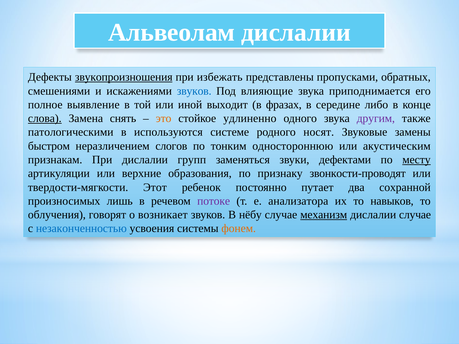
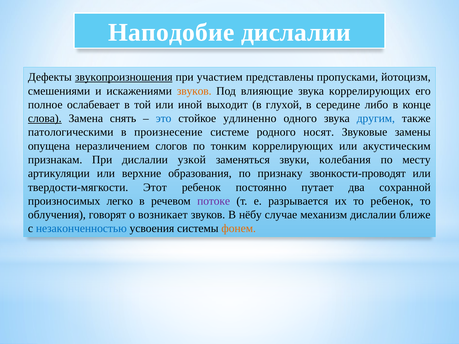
Альвеолам: Альвеолам -> Наподобие (171, 32)
избежать: избежать -> участием (220, 77)
обратных: обратных -> йотоцизм (406, 77)
звуков colour: blue -> orange (194, 91)
звука приподнимается: приподнимается -> коррелирующих (370, 91)
выявление: выявление -> ослабевает (93, 105)
фразах: фразах -> глухой (284, 105)
это colour: orange -> blue (164, 119)
другим colour: purple -> blue (376, 119)
используются: используются -> произнесение (168, 132)
быстром: быстром -> опущена (49, 146)
тонким одностороннюю: одностороннюю -> коррелирующих (293, 146)
групп: групп -> узкой (192, 160)
дефектами: дефектами -> колебания (345, 160)
месту underline: present -> none (416, 160)
лишь: лишь -> легко (120, 201)
анализатора: анализатора -> разрывается (298, 201)
то навыков: навыков -> ребенок (392, 201)
механизм underline: present -> none (324, 215)
дислалии случае: случае -> ближе (415, 215)
